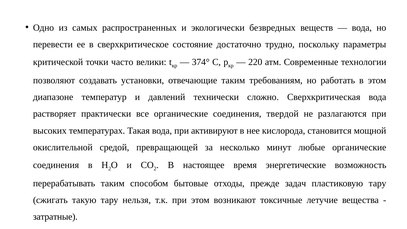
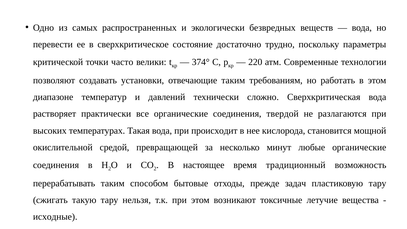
активируют: активируют -> происходит (214, 131)
энергетические: энергетические -> традиционный (296, 165)
затратные: затратные -> исходные (55, 217)
